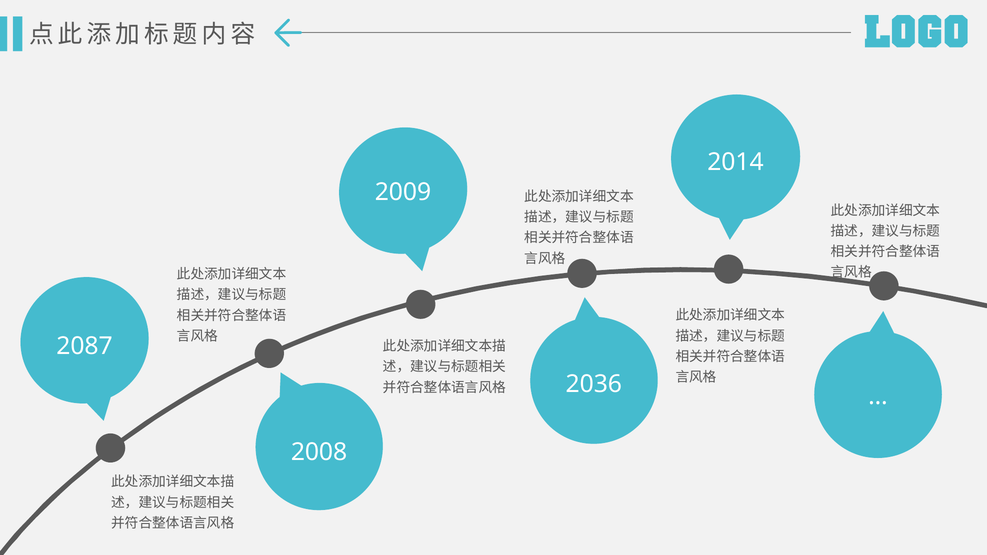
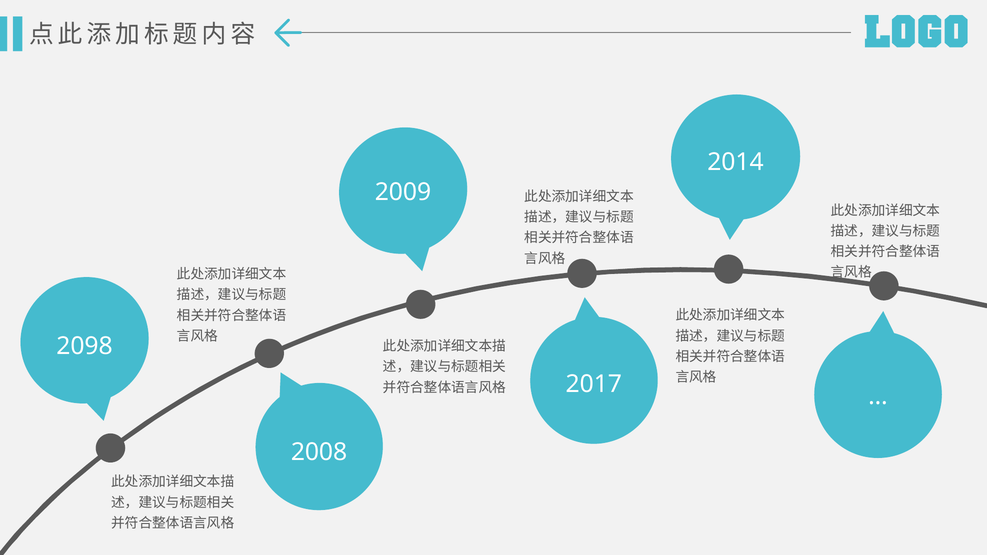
2087: 2087 -> 2098 (84, 346)
2036: 2036 -> 2017 (594, 384)
